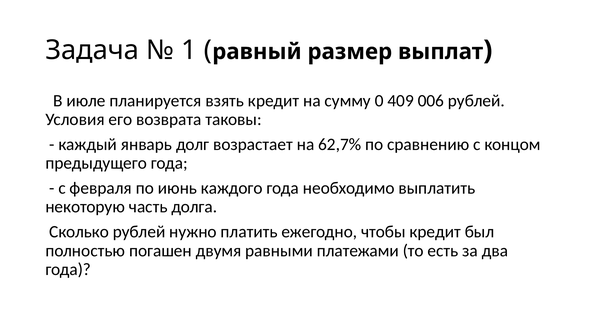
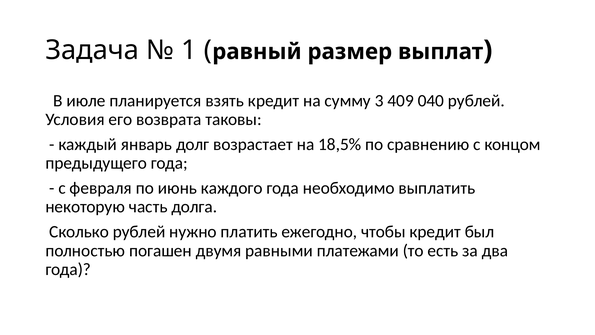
0: 0 -> 3 (379, 101)
006: 006 -> 040 (431, 101)
62,7%: 62,7% -> 18,5% (340, 144)
